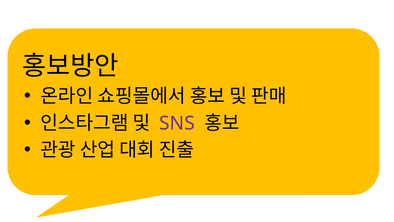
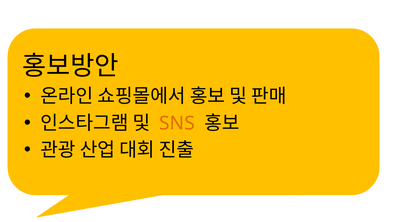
SNS colour: purple -> orange (177, 123)
